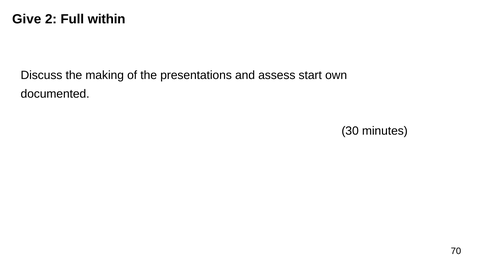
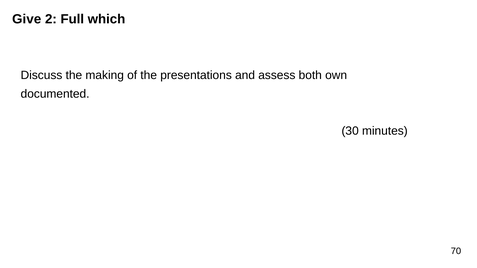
within: within -> which (107, 19)
start: start -> both (310, 75)
